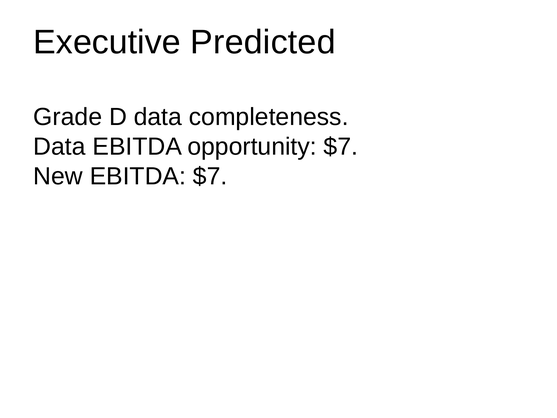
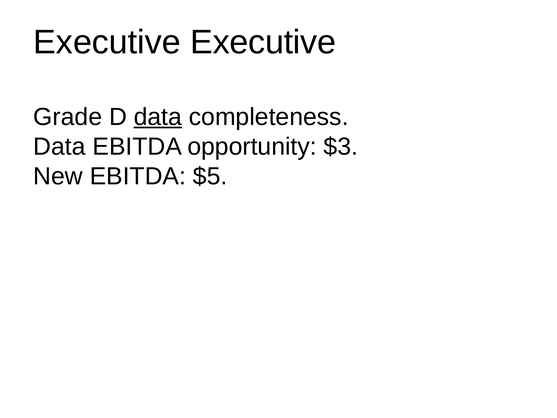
Executive Predicted: Predicted -> Executive (263, 42)
data underline: none -> present (158, 117)
opportunity $7: $7 -> $3 (341, 147)
EBITDA $7: $7 -> $5 (210, 176)
